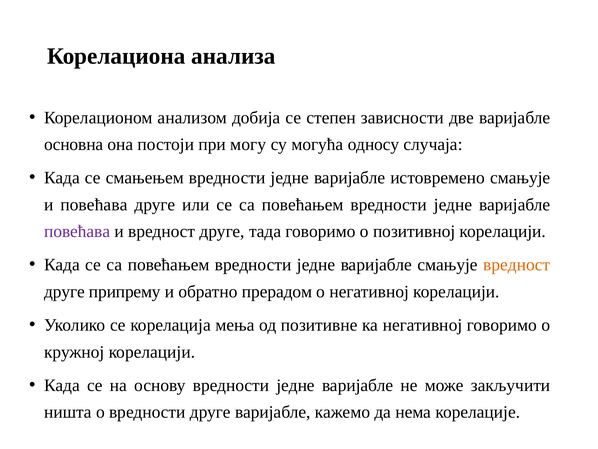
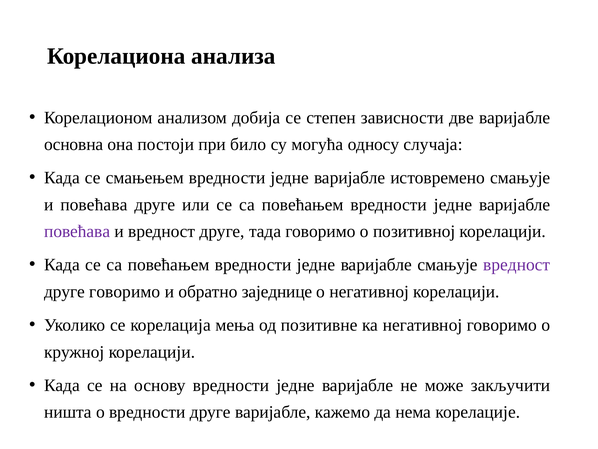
могу: могу -> било (248, 144)
вредност colour: orange -> purple (517, 265)
друге припрему: припрему -> говоримо (125, 291)
прерадом: прерадом -> заједнице (277, 291)
